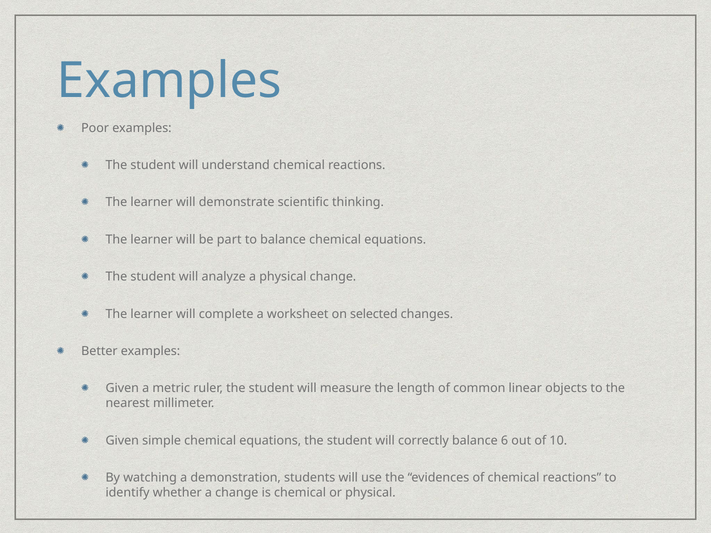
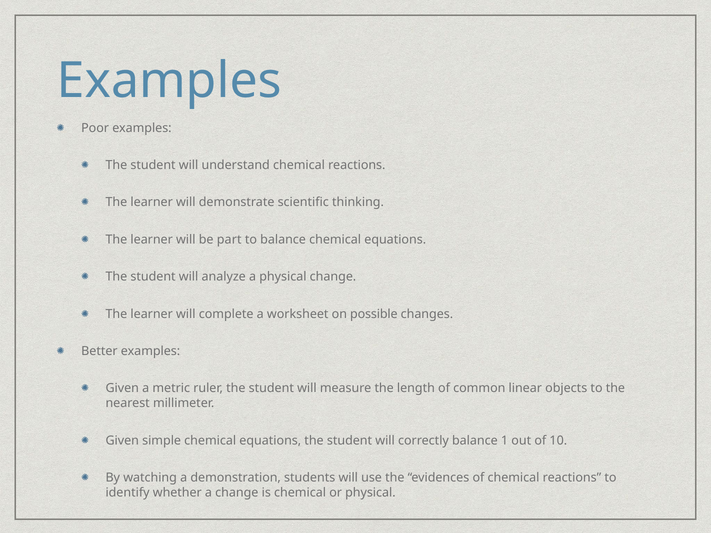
selected: selected -> possible (374, 314)
6: 6 -> 1 (505, 441)
